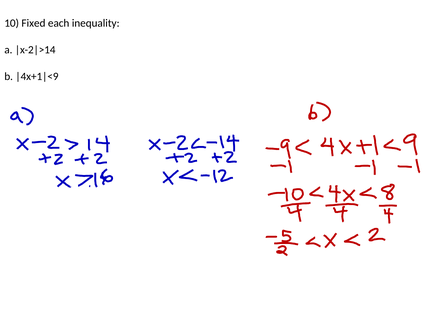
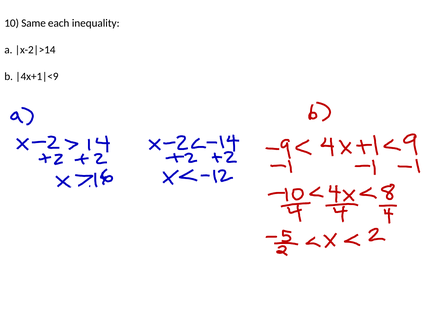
Fixed: Fixed -> Same (34, 23)
